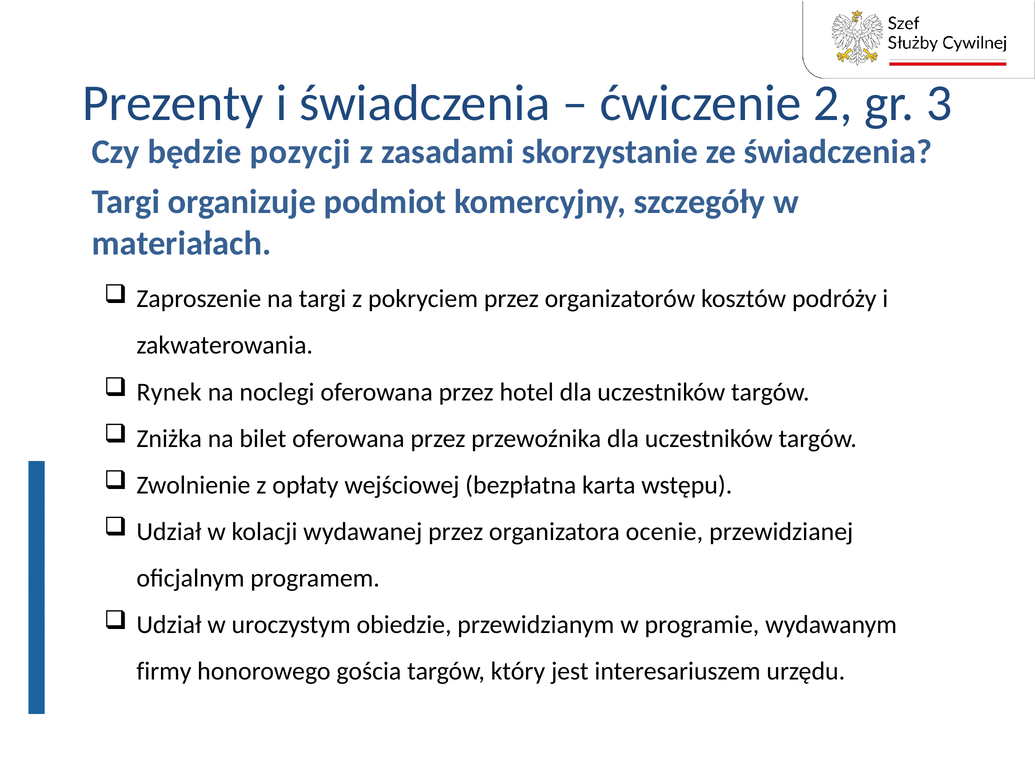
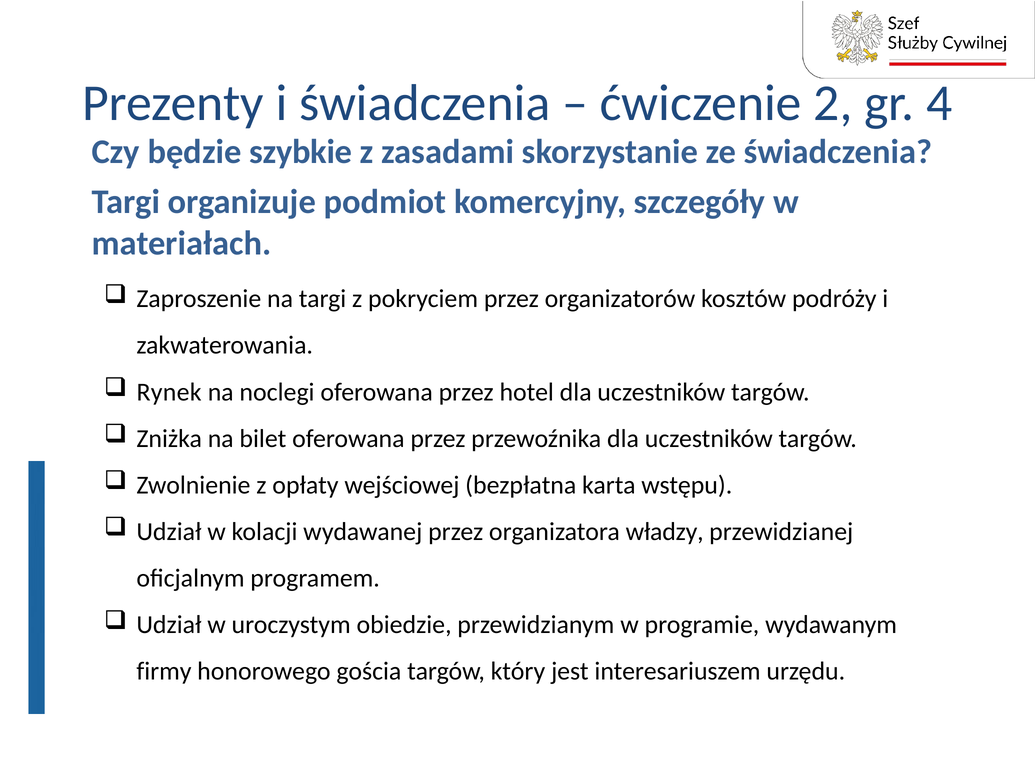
3: 3 -> 4 (939, 103)
pozycji: pozycji -> szybkie (301, 152)
ocenie: ocenie -> władzy (665, 532)
